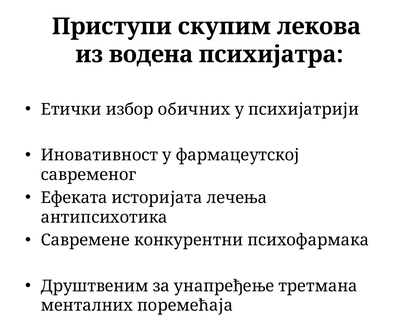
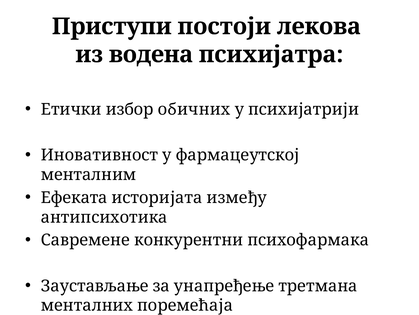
скупим: скупим -> постоји (224, 26)
савременог: савременог -> менталним (89, 174)
лечења: лечења -> између (237, 197)
Друштвеним: Друштвеним -> Заустављање (95, 285)
